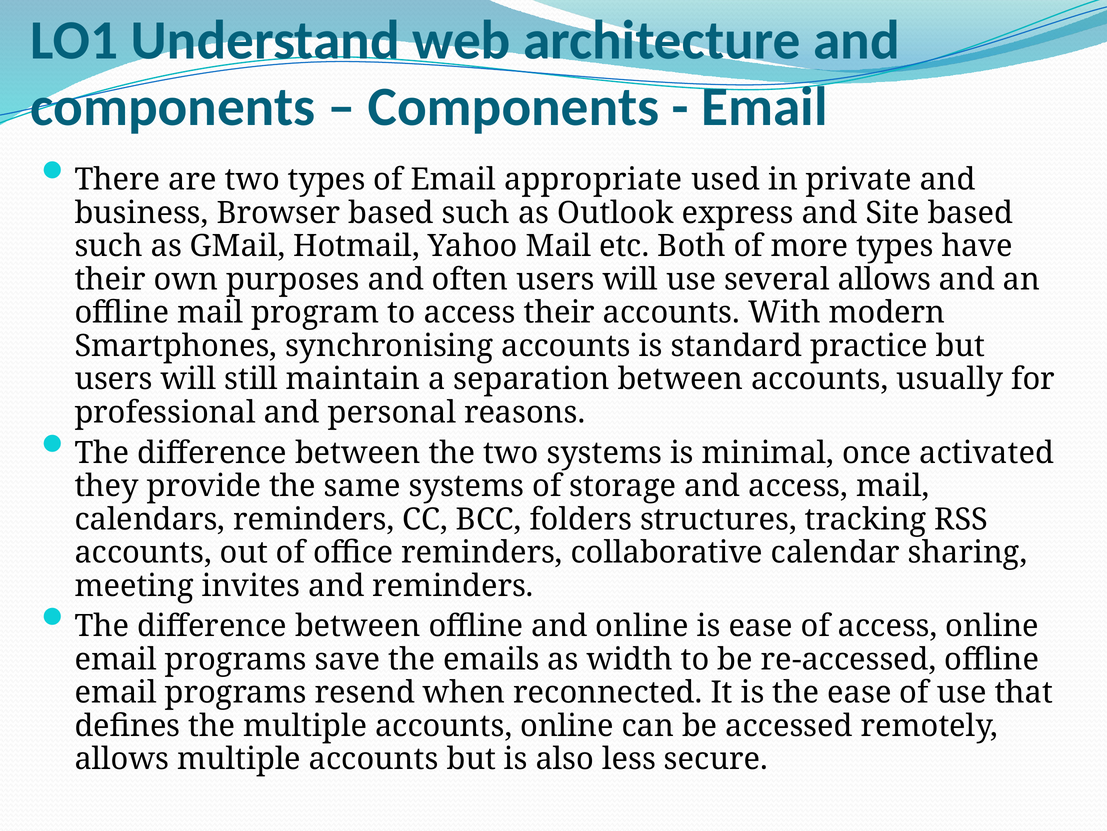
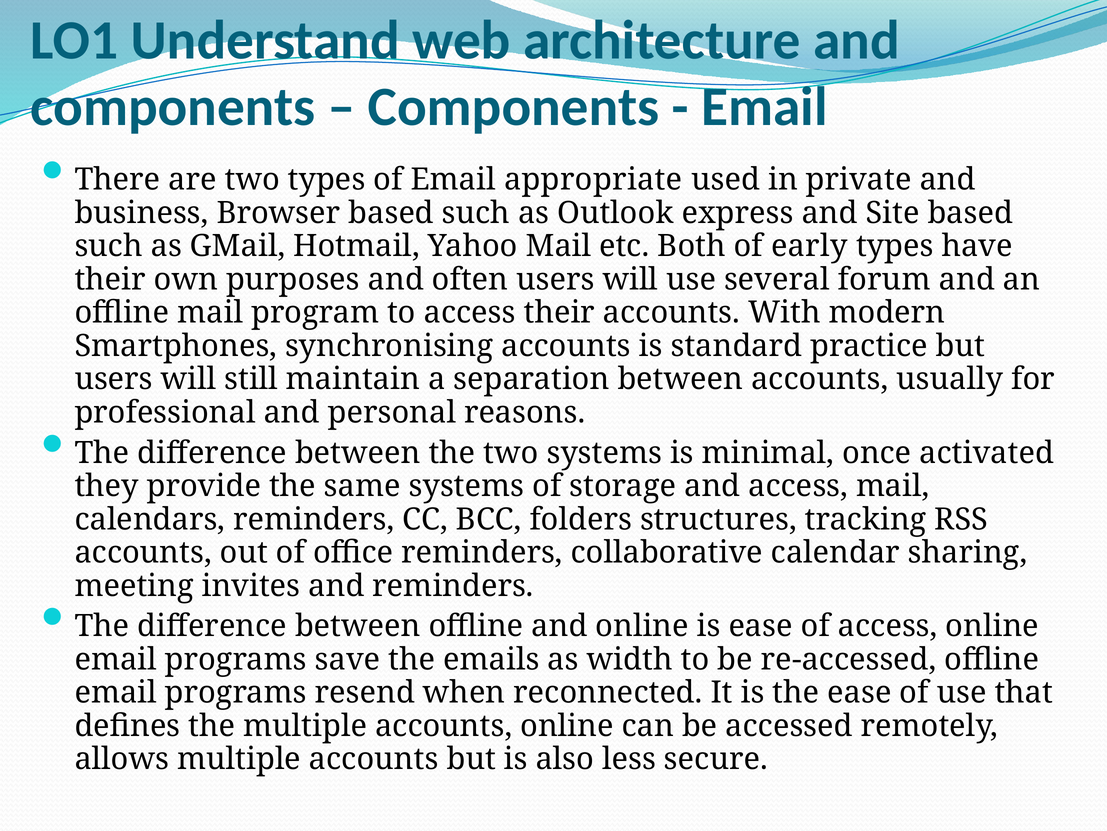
more: more -> early (809, 246)
several allows: allows -> forum (884, 279)
